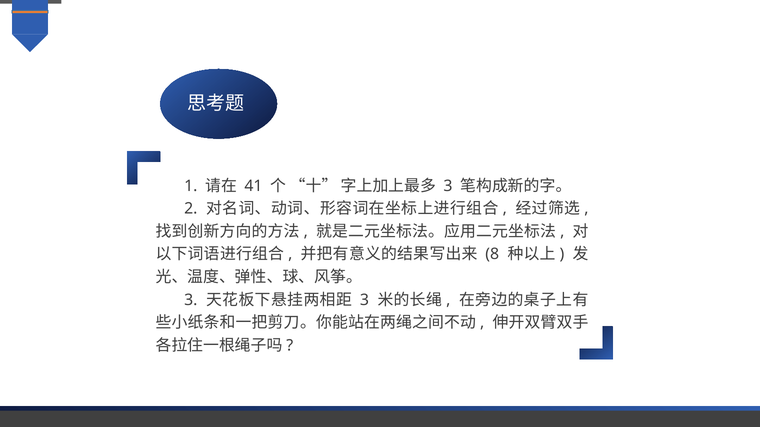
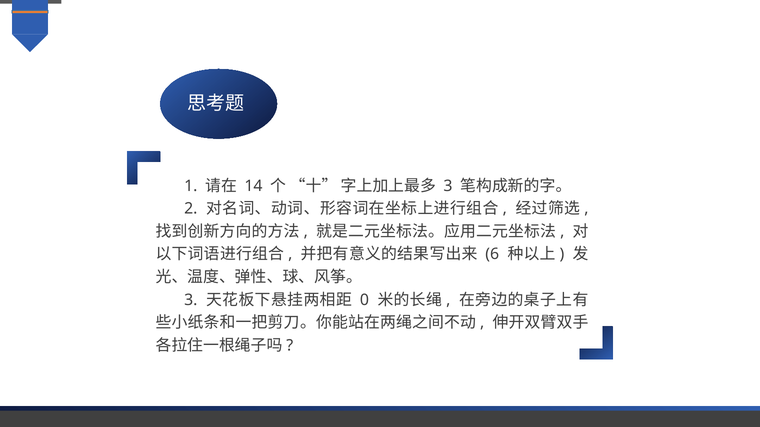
41: 41 -> 14 (253, 186)
8: 8 -> 6 (492, 255)
3: 3 -> 0 (364, 300)
